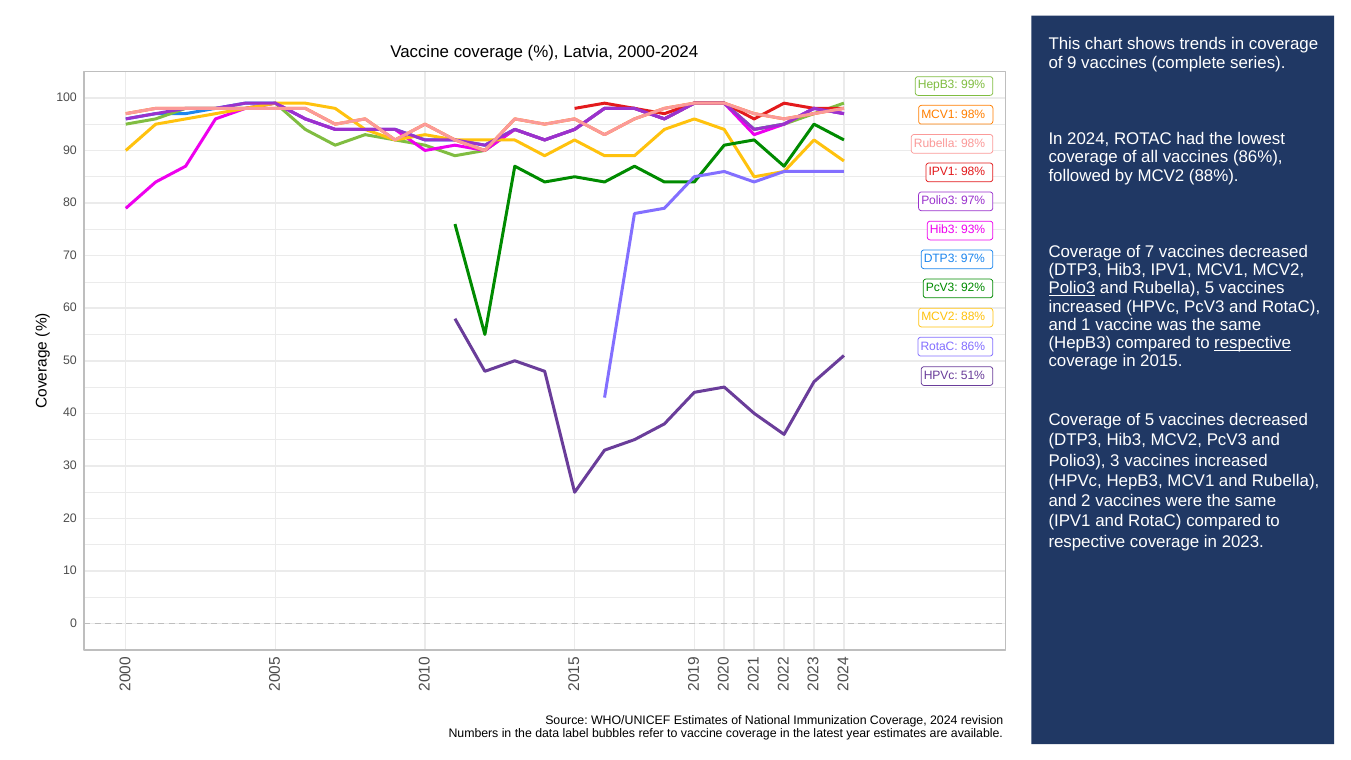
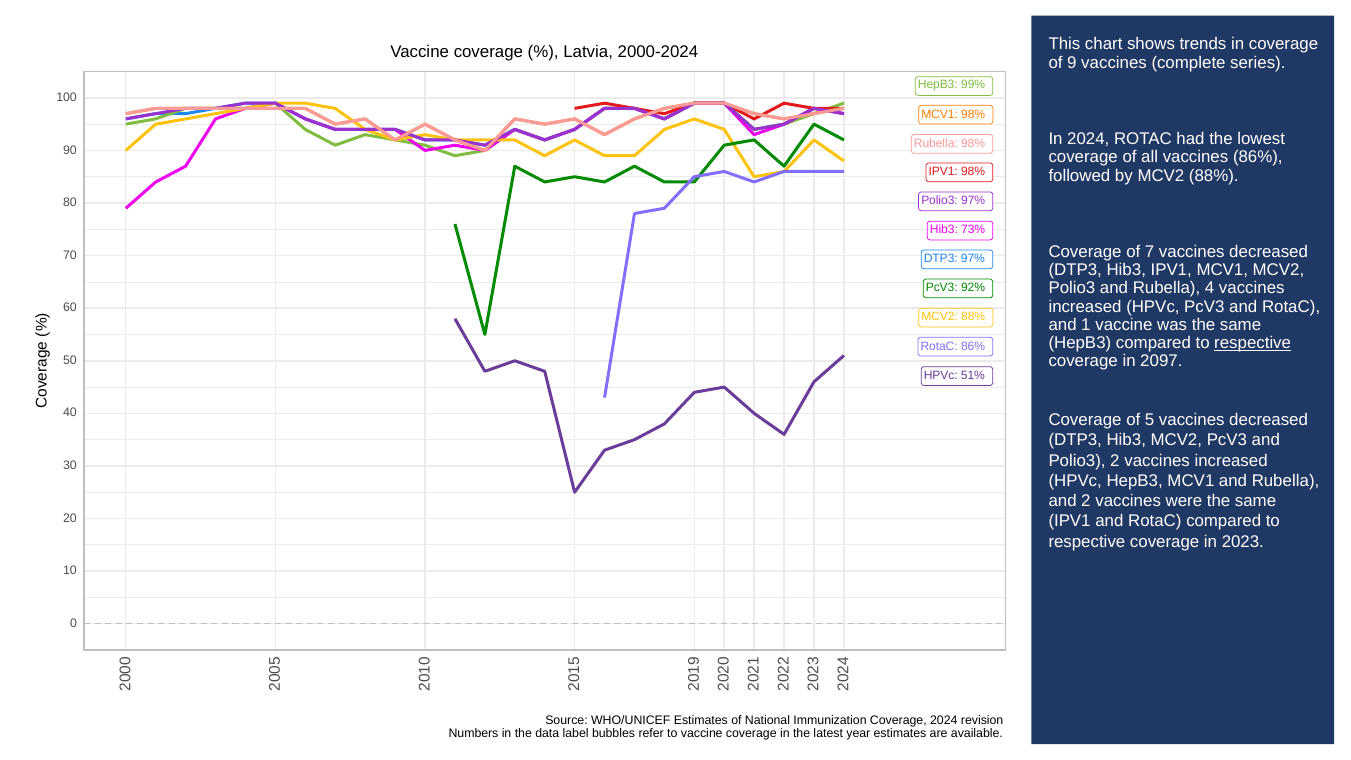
93%: 93% -> 73% (973, 230)
Polio3 underline: present -> none (1072, 288)
Rubella 5: 5 -> 4 (1210, 288)
2015: 2015 -> 2097 (1161, 361)
Polio3 3: 3 -> 2 (1115, 460)
